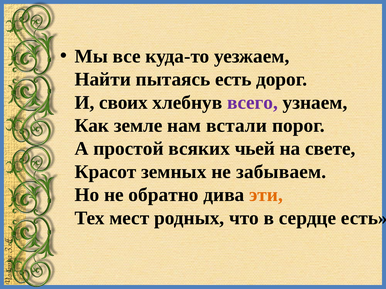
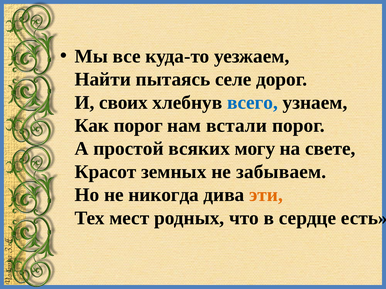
пытаясь есть: есть -> селе (233, 79)
всего colour: purple -> blue (252, 103)
Как земле: земле -> порог (138, 126)
чьей: чьей -> могу (255, 149)
обратно: обратно -> никогда (164, 195)
